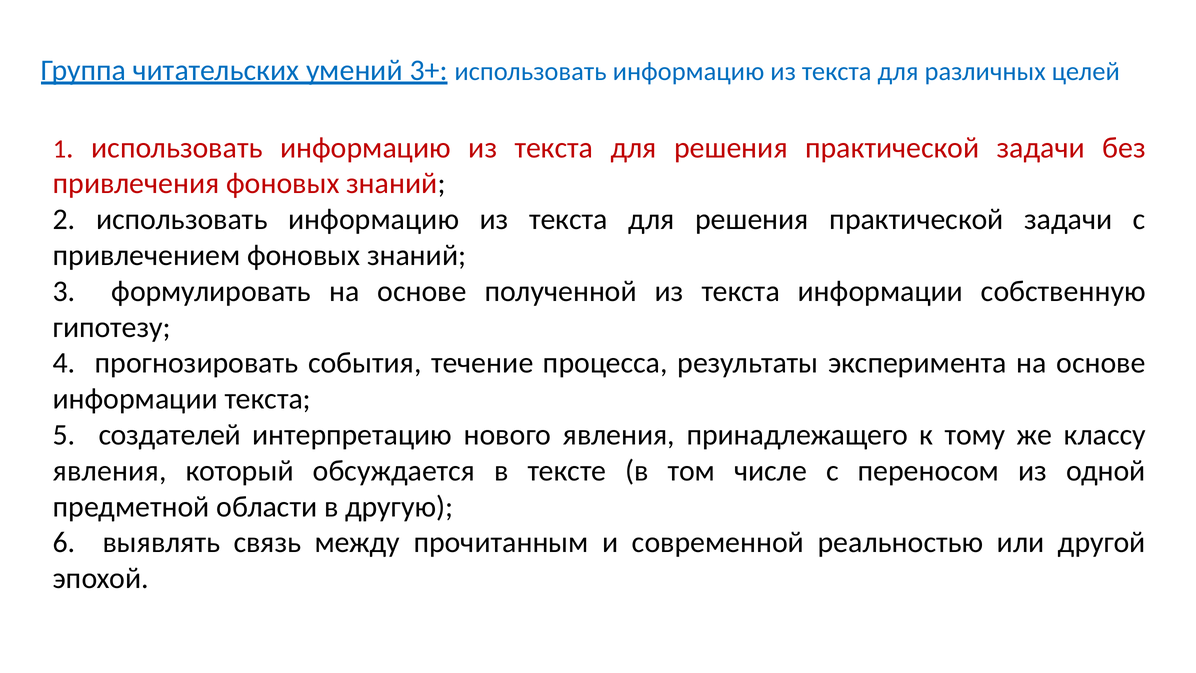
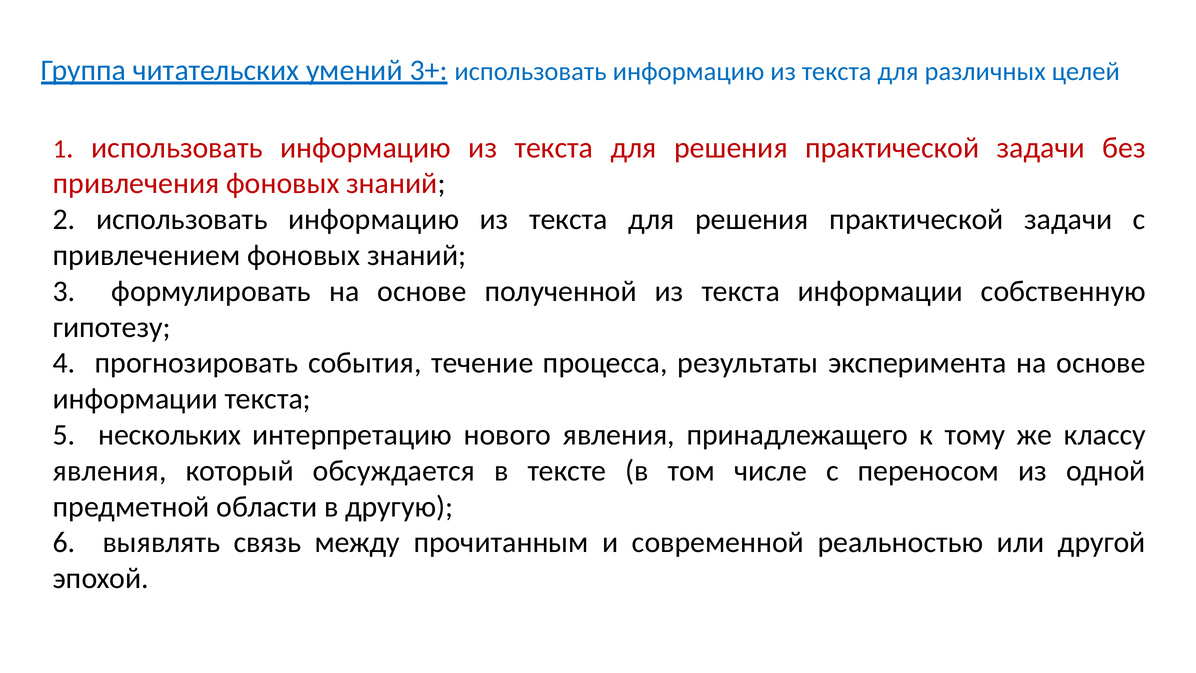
создателей: создателей -> нескольких (170, 435)
